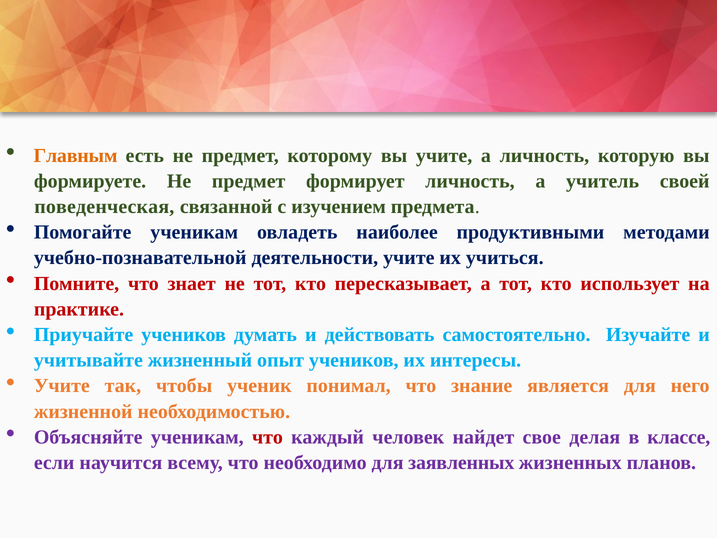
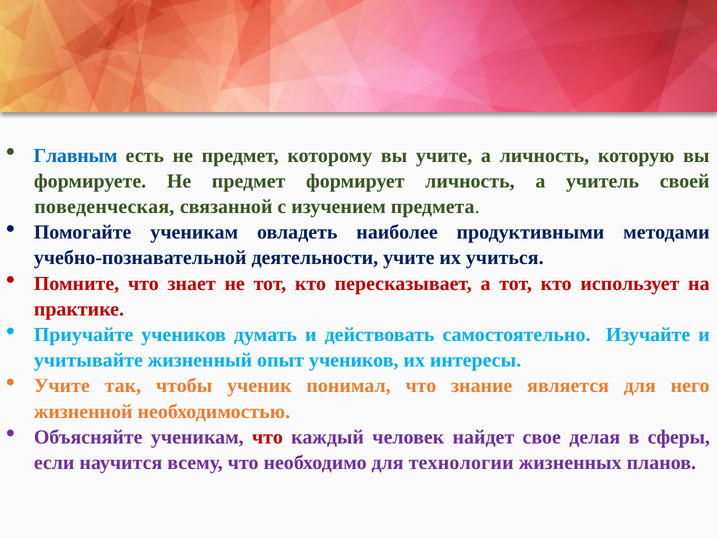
Главным colour: orange -> blue (76, 155)
классе: классе -> сферы (679, 437)
заявленных: заявленных -> технологии (461, 462)
